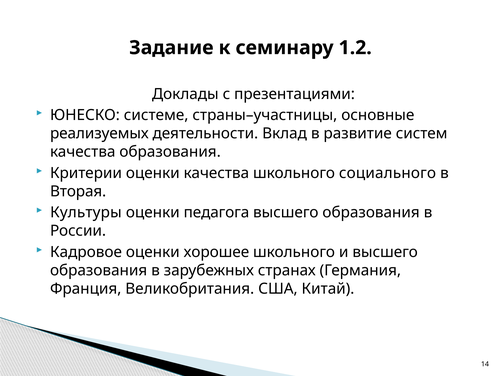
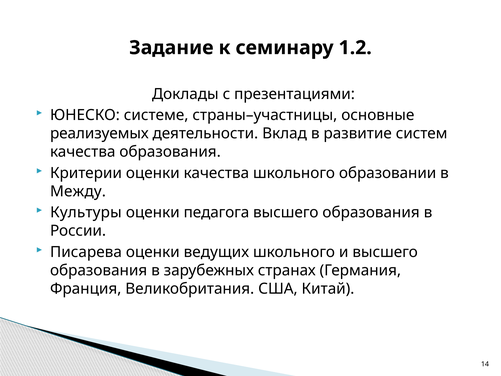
социального: социального -> образовании (388, 173)
Вторая: Вторая -> Между (78, 191)
Кадровое: Кадровое -> Писарева (86, 252)
хорошее: хорошее -> ведущих (216, 252)
